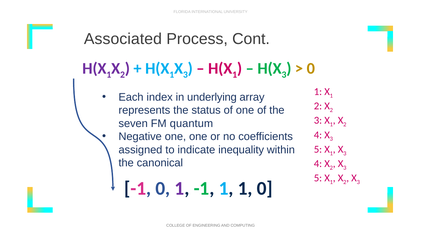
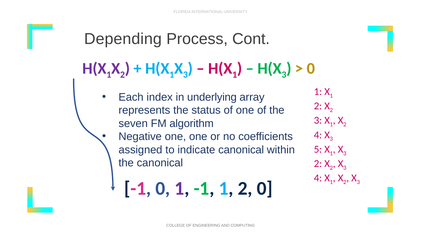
Associated: Associated -> Depending (123, 39)
quantum: quantum -> algorithm (192, 123)
indicate inequality: inequality -> canonical (241, 150)
4: 4 -> 2 (318, 164)
5: 5 -> 4 (318, 178)
-1 1 1: 1 -> 2 (245, 188)
